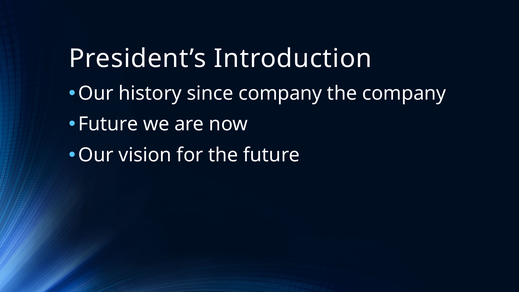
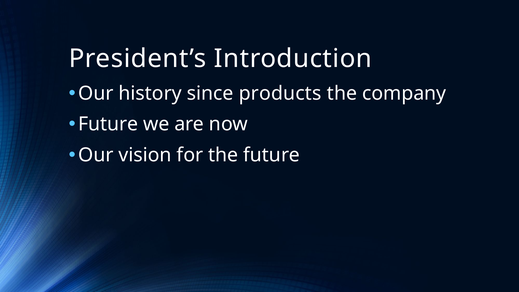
since company: company -> products (280, 93)
